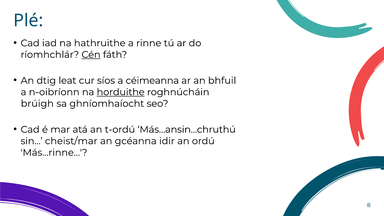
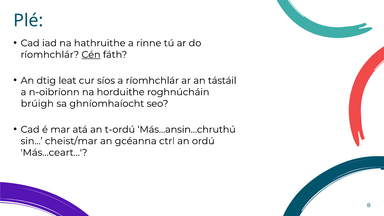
a céimeanna: céimeanna -> ríomhchlár (152, 81)
bhfuil: bhfuil -> tástáil (222, 81)
horduithe underline: present -> none (121, 92)
idir: idir -> ctrl (167, 141)
Más...rinne: Más...rinne -> Más...ceart (54, 153)
